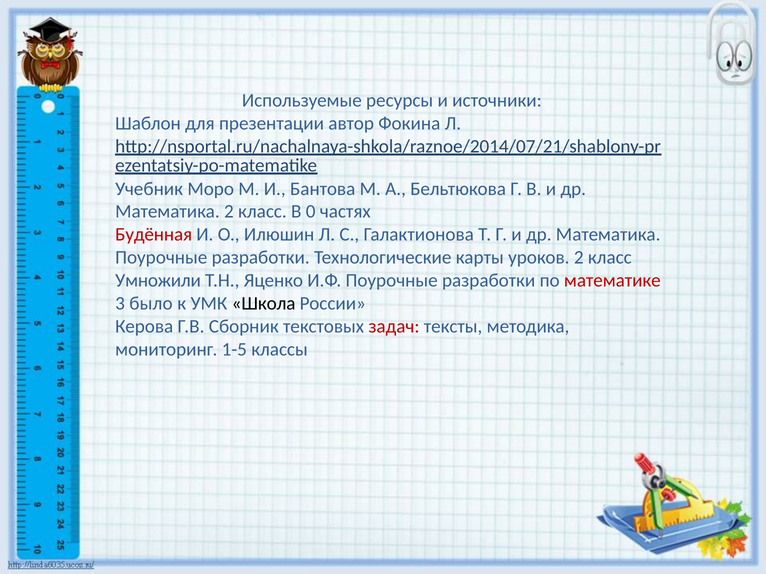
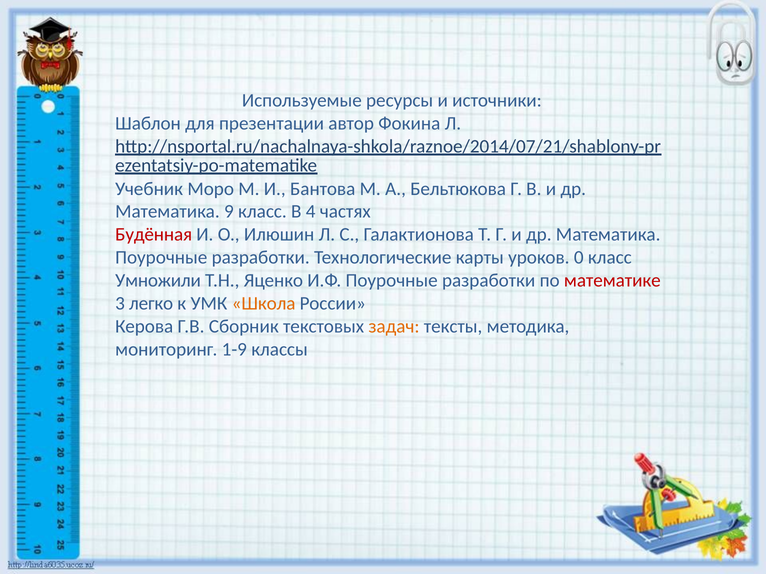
Математика 2: 2 -> 9 (229, 212)
0: 0 -> 4 (311, 212)
уроков 2: 2 -> 0 (579, 258)
было: было -> легко (151, 304)
Школа colour: black -> orange (264, 304)
задач colour: red -> orange (394, 327)
1-5: 1-5 -> 1-9 (234, 350)
